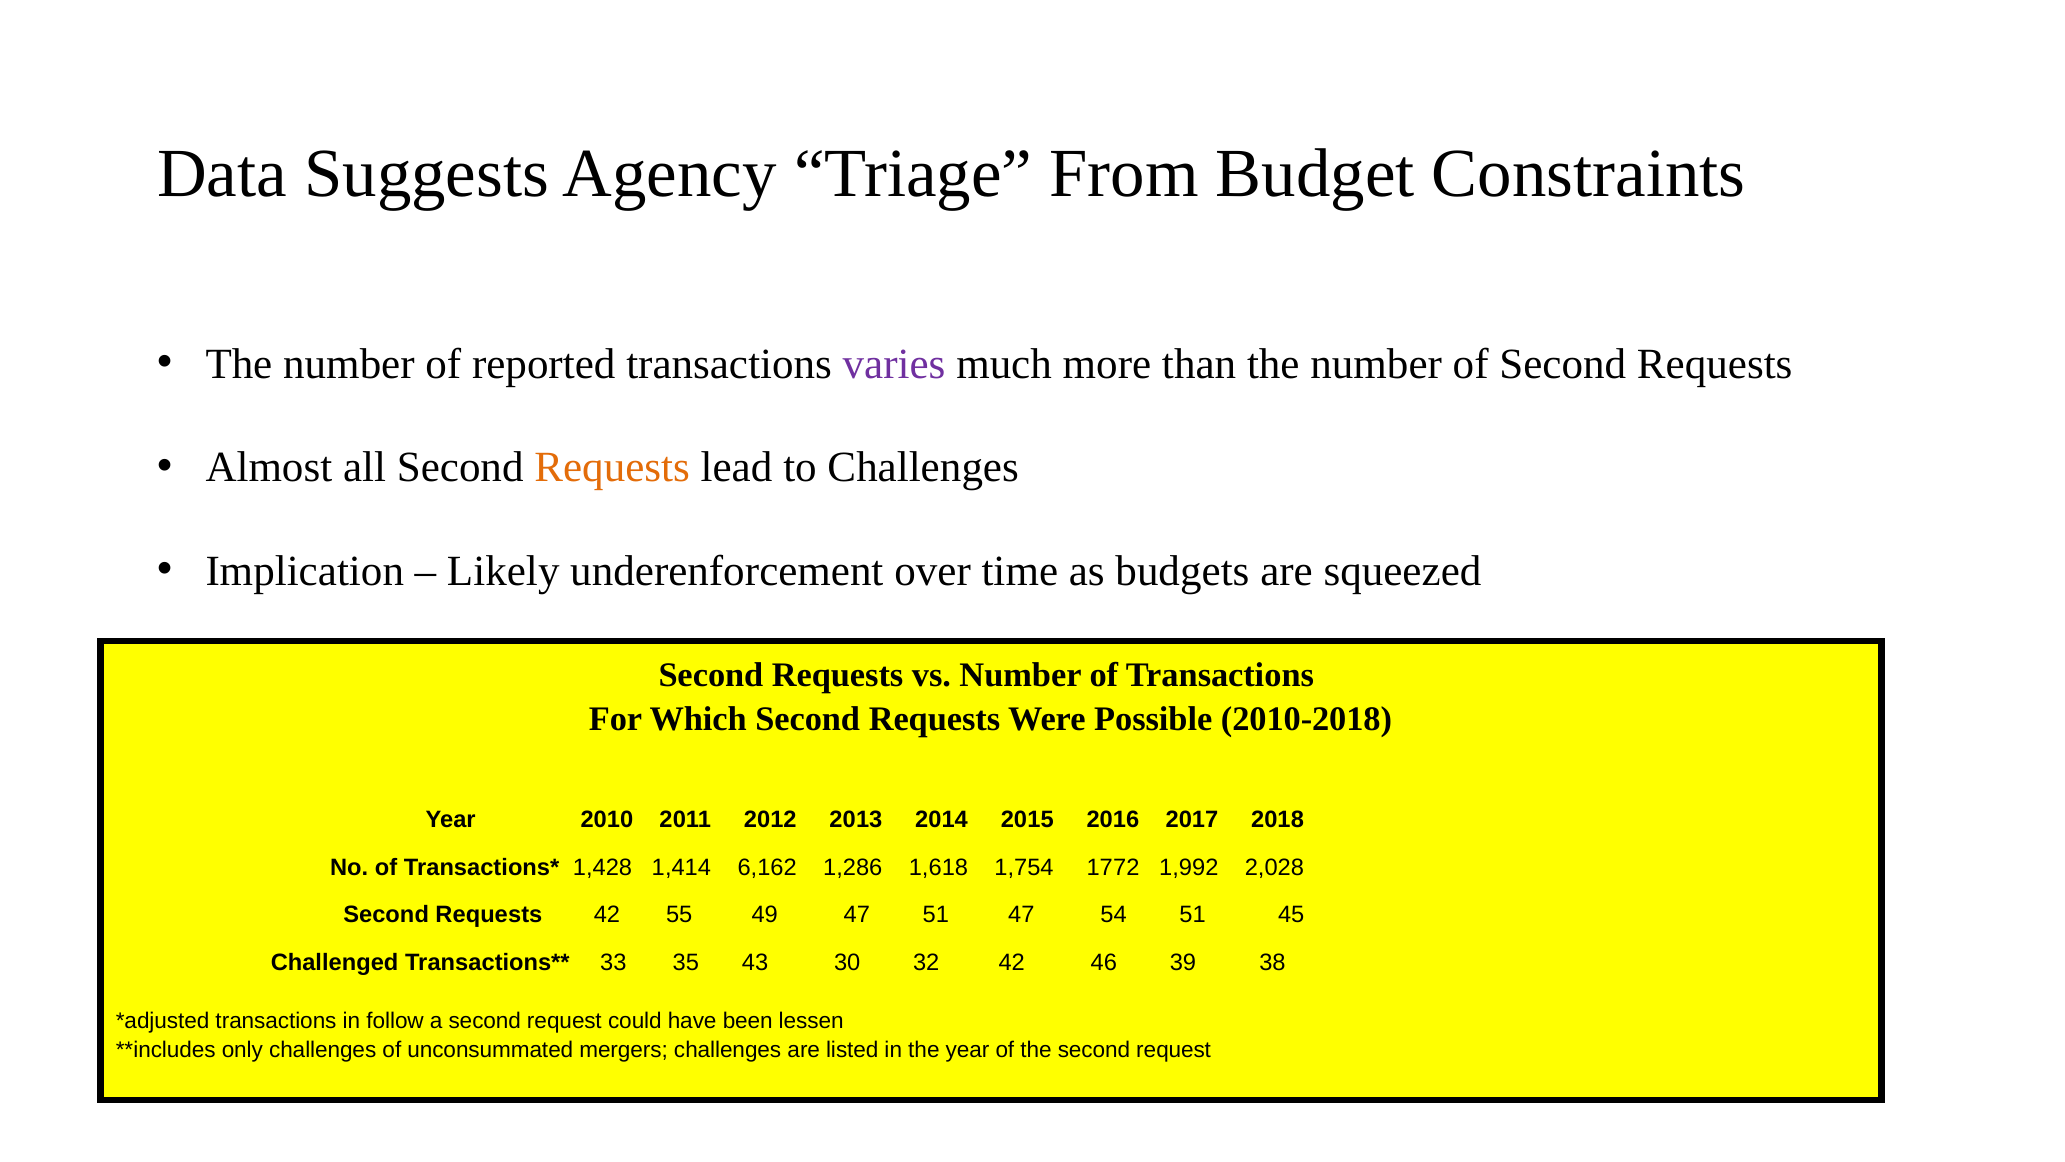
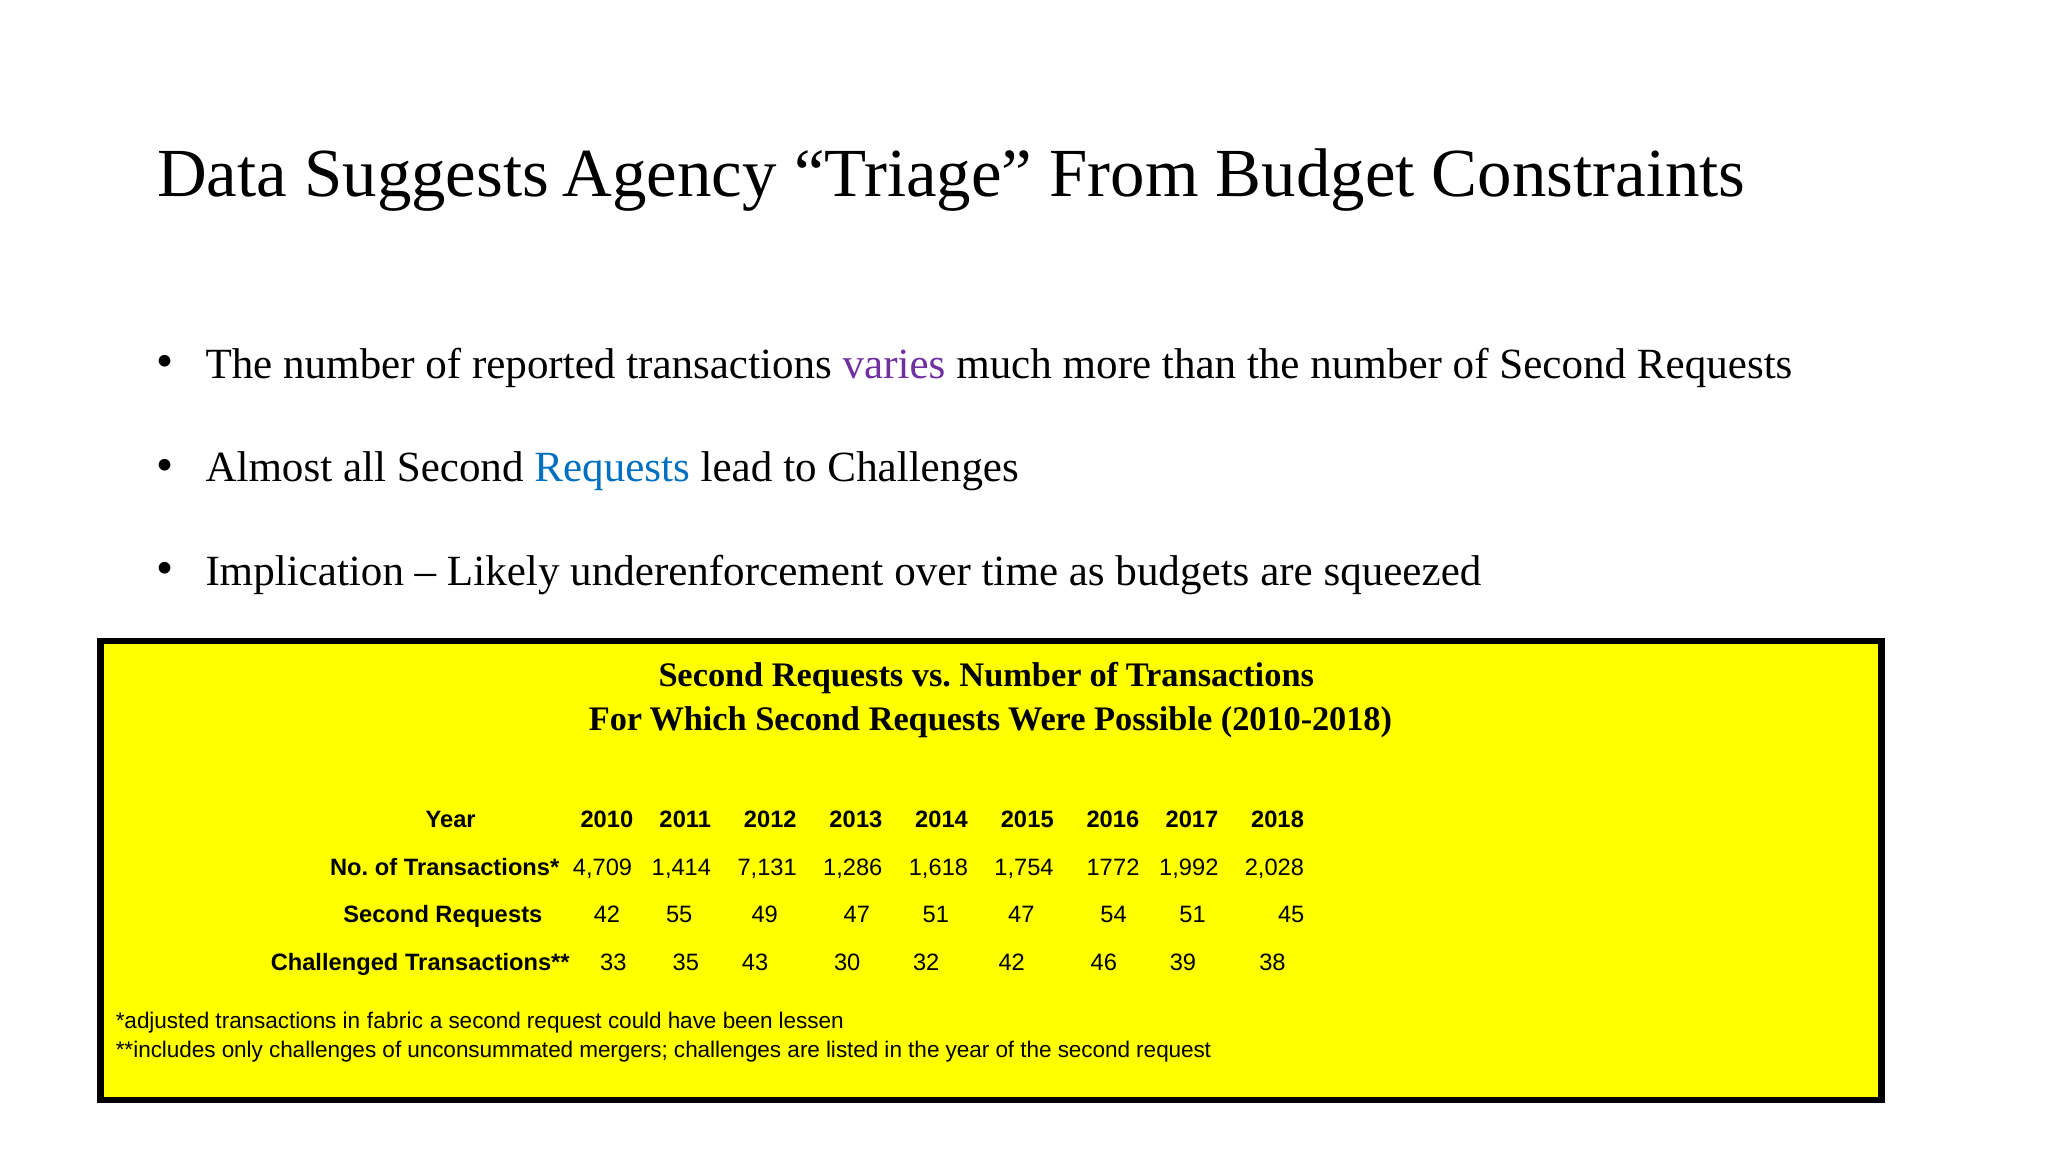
Requests colour: orange -> blue (612, 467)
1,428: 1,428 -> 4,709 (602, 867)
6,162: 6,162 -> 7,131 (767, 867)
follow: follow -> fabric (395, 1021)
